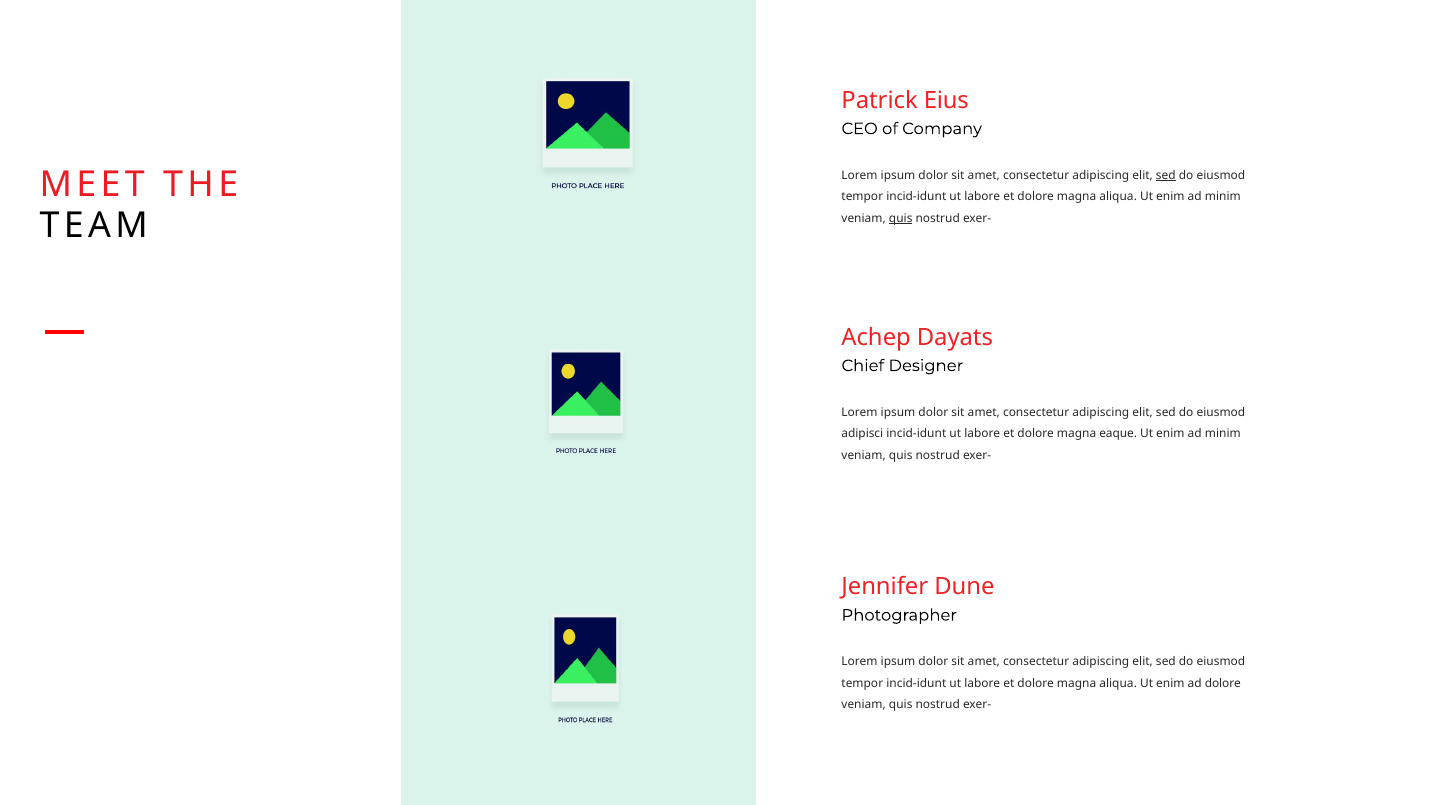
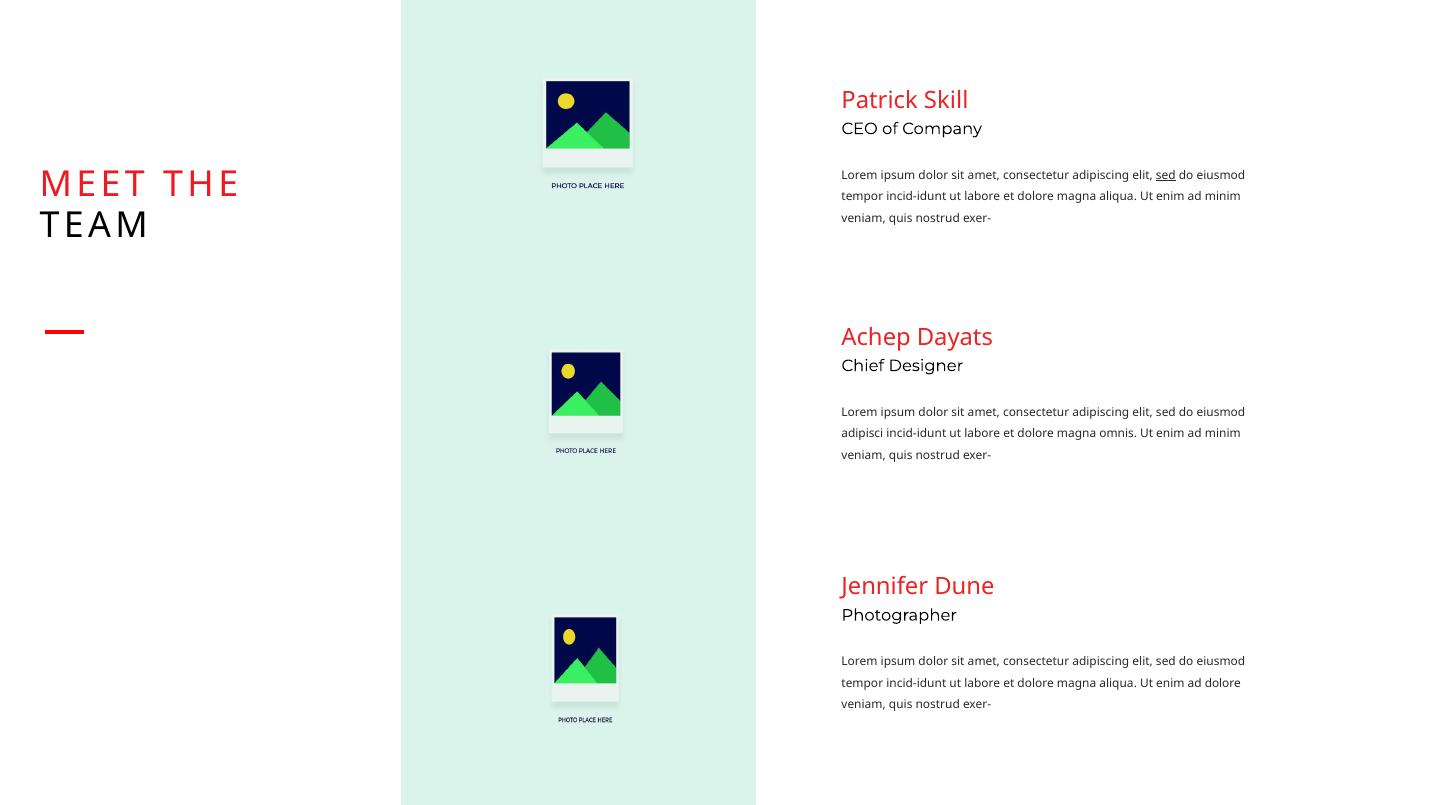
Eius: Eius -> Skill (946, 100)
quis underline: present -> none (901, 218)
eaque: eaque -> omnis (1118, 434)
